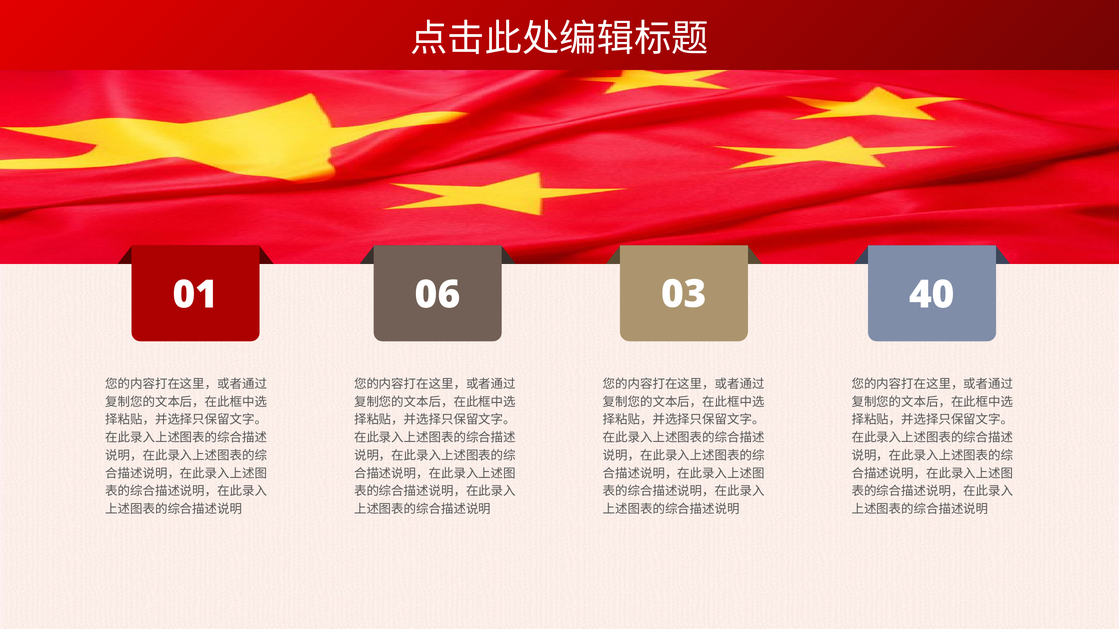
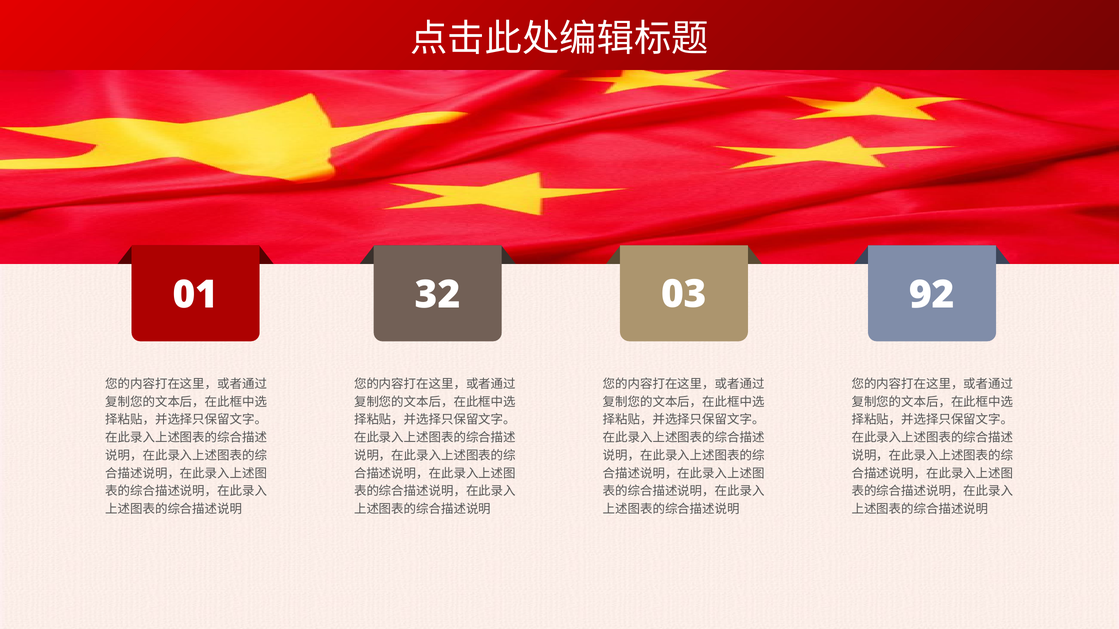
06: 06 -> 32 (438, 295)
40: 40 -> 92 (932, 295)
